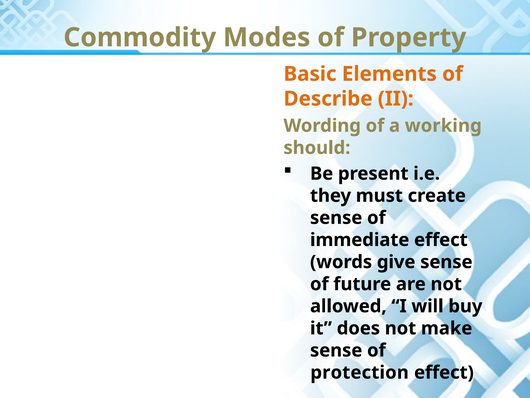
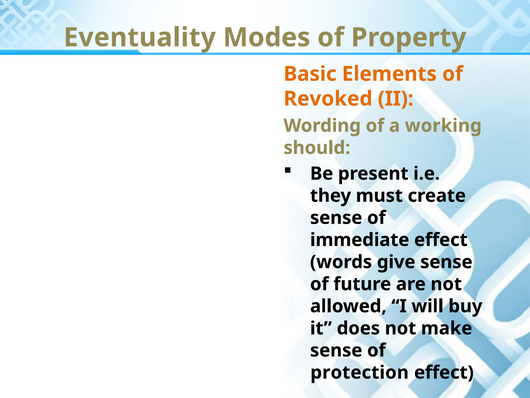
Commodity: Commodity -> Eventuality (140, 37)
Describe: Describe -> Revoked (328, 99)
